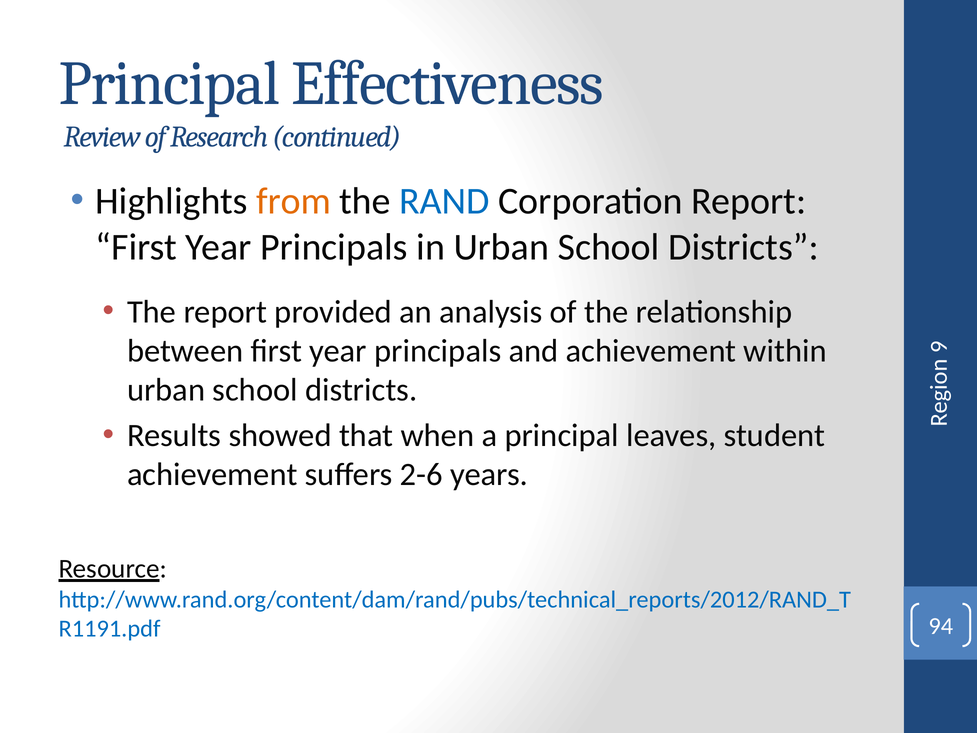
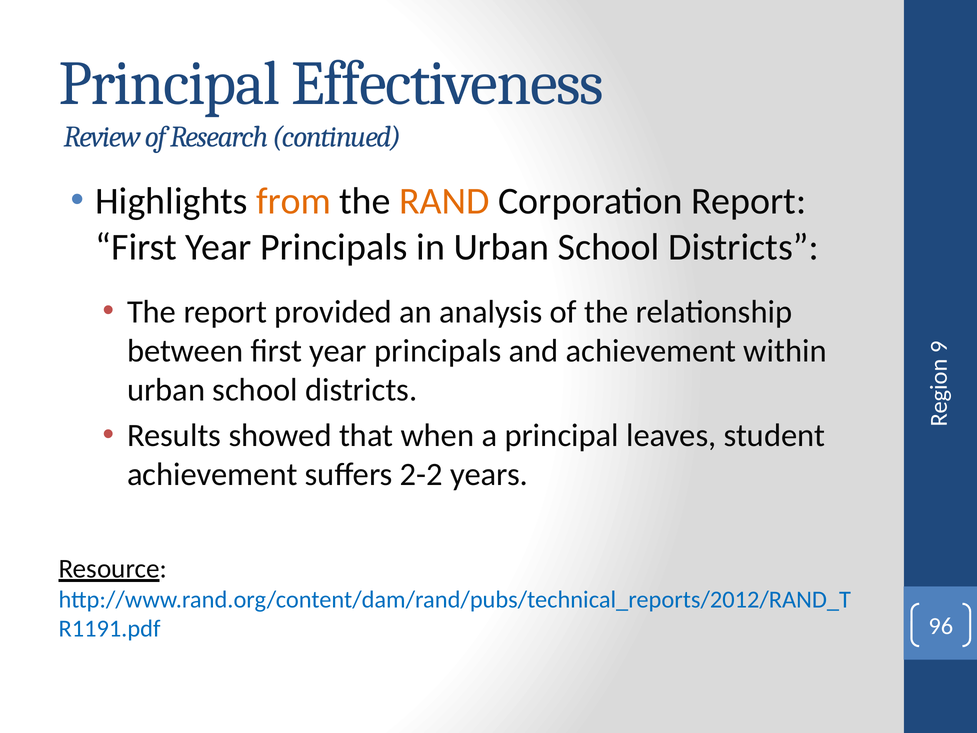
RAND colour: blue -> orange (445, 201)
2-6: 2-6 -> 2-2 (421, 475)
94: 94 -> 96 (941, 626)
